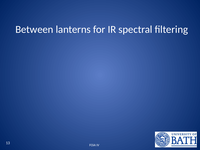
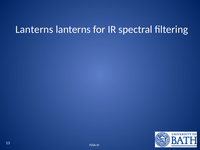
Between: Between -> Lanterns (34, 30)
